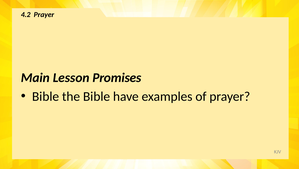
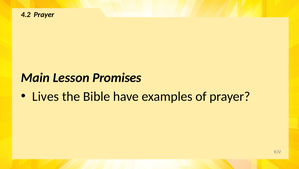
Bible: Bible -> Lives (46, 96)
